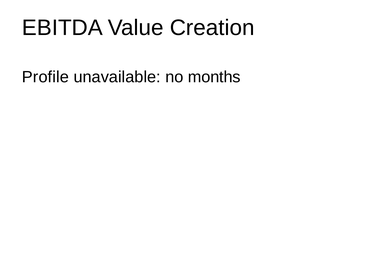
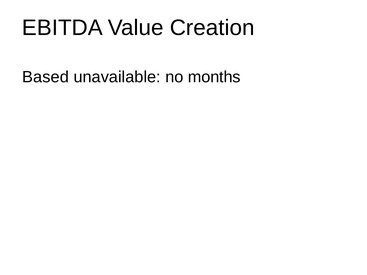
Profile: Profile -> Based (45, 77)
